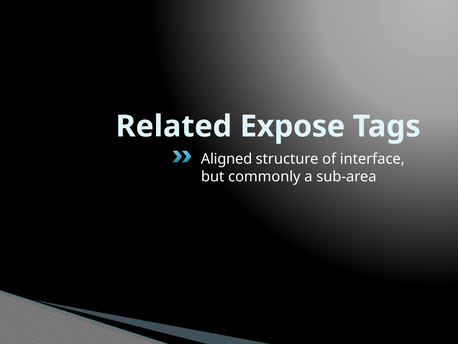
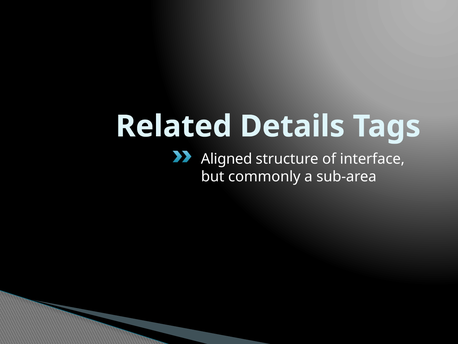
Expose: Expose -> Details (292, 126)
